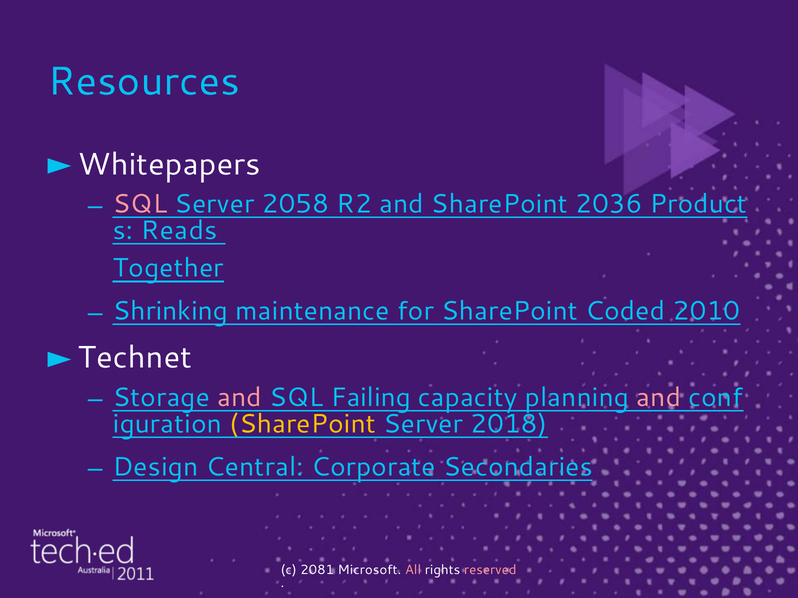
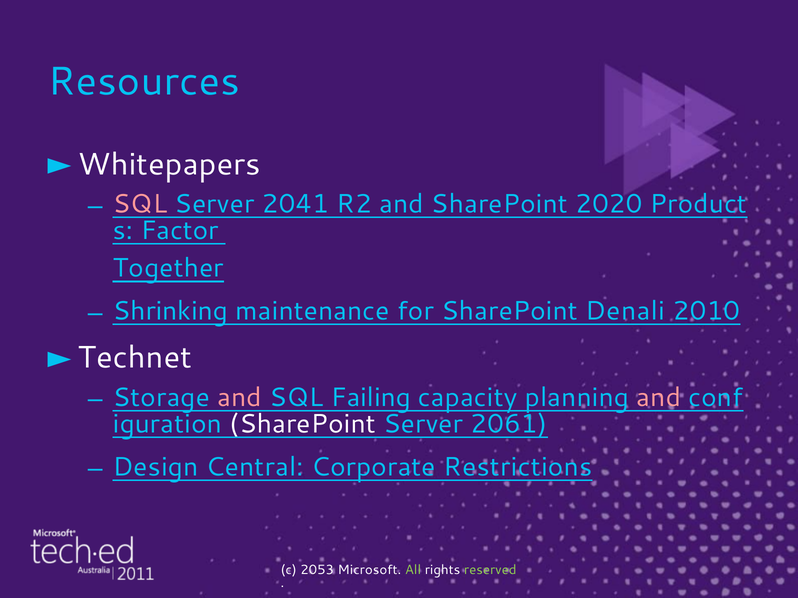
2058: 2058 -> 2041 (295, 204)
2036: 2036 -> 2020 (609, 204)
Reads: Reads -> Factor (179, 231)
Coded: Coded -> Denali (625, 311)
SharePoint colour: yellow -> white (303, 424)
2018: 2018 -> 2061 (509, 424)
Secondaries: Secondaries -> Restrictions (518, 467)
2081: 2081 -> 2053 (317, 570)
All colour: pink -> light green (413, 570)
reserved colour: pink -> light green (490, 570)
